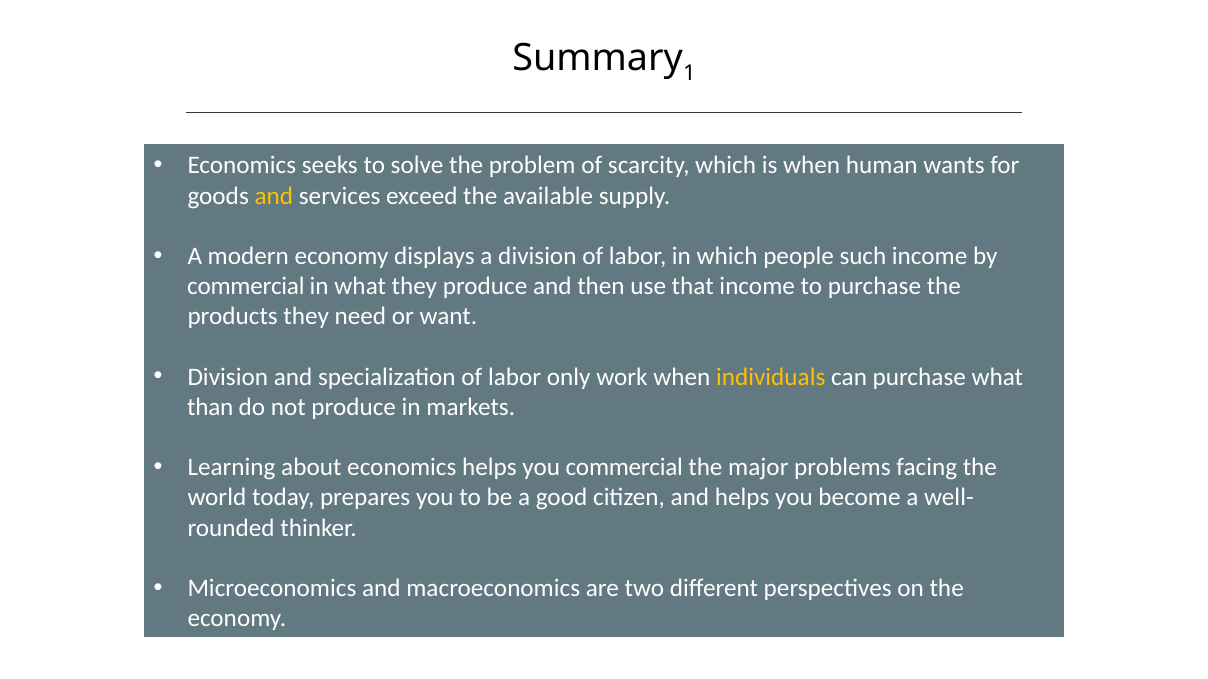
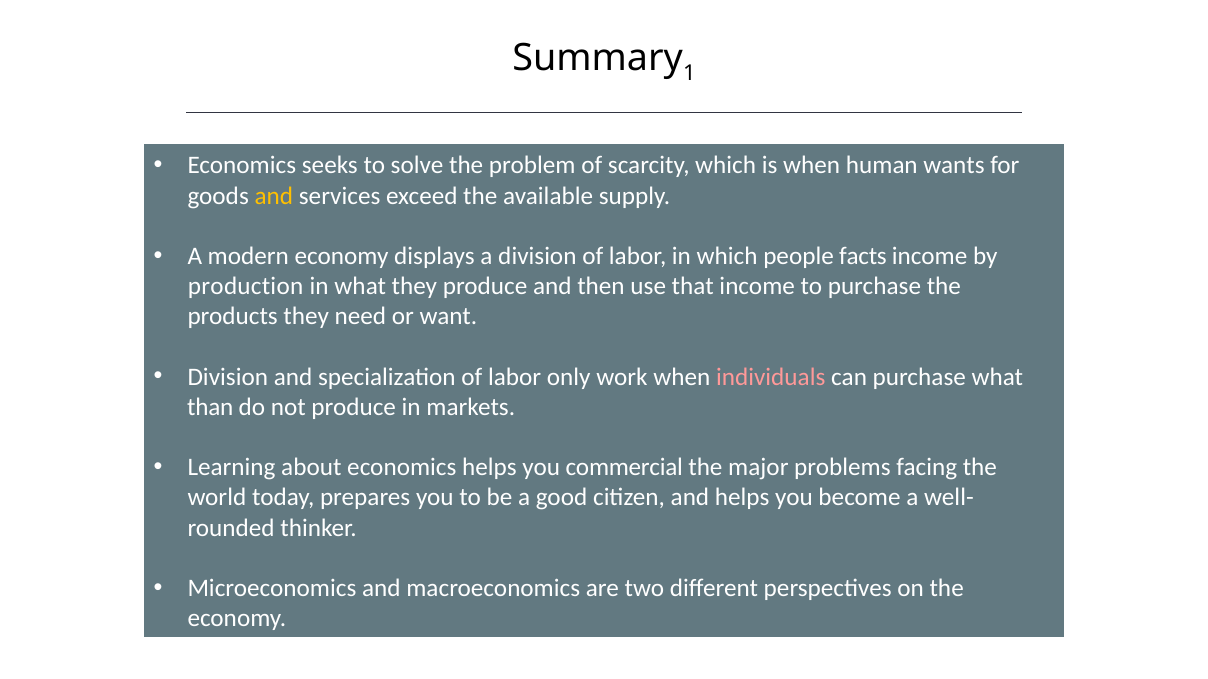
such: such -> facts (863, 256)
commercial: commercial -> production (246, 287)
individuals colour: yellow -> pink (771, 377)
